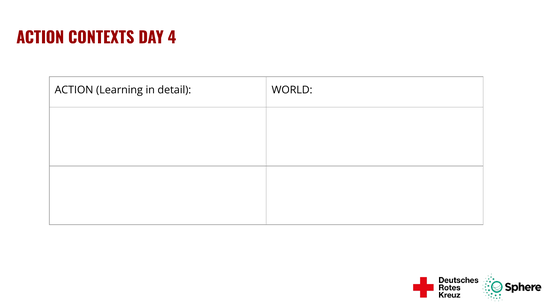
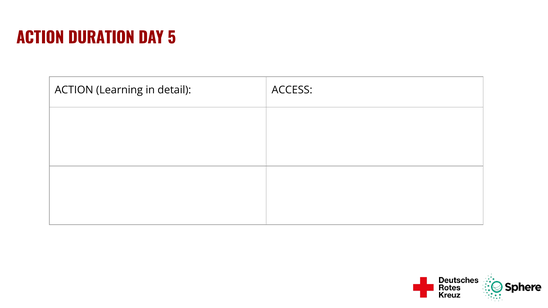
CONTEXTS: CONTEXTS -> DURATION (101, 38)
4: 4 -> 5 (172, 38)
WORLD: WORLD -> ACCESS (292, 90)
